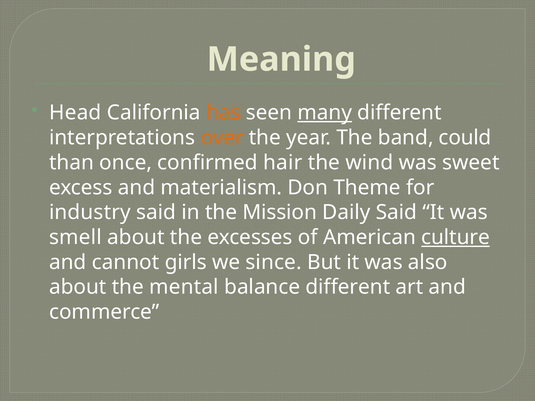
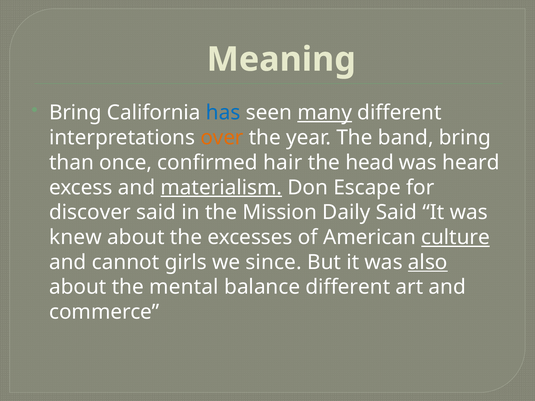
Head: Head -> Bring (75, 113)
has colour: orange -> blue (223, 113)
band could: could -> bring (465, 138)
wind: wind -> head (370, 163)
sweet: sweet -> heard (471, 163)
materialism underline: none -> present (221, 188)
Theme: Theme -> Escape (367, 188)
industry: industry -> discover (90, 213)
smell: smell -> knew (75, 237)
also underline: none -> present (428, 262)
